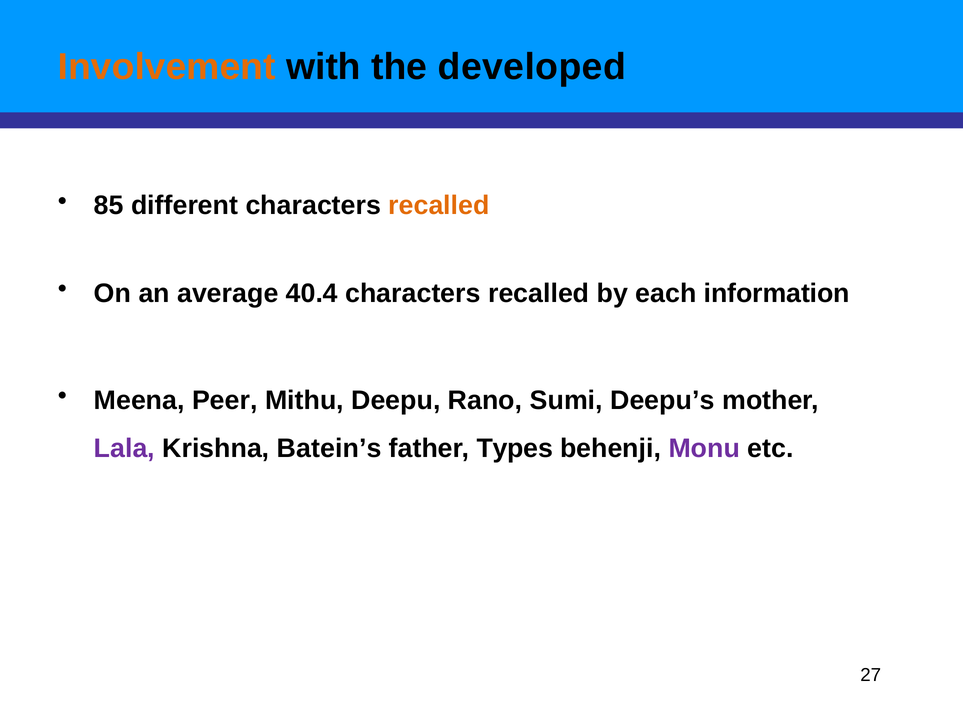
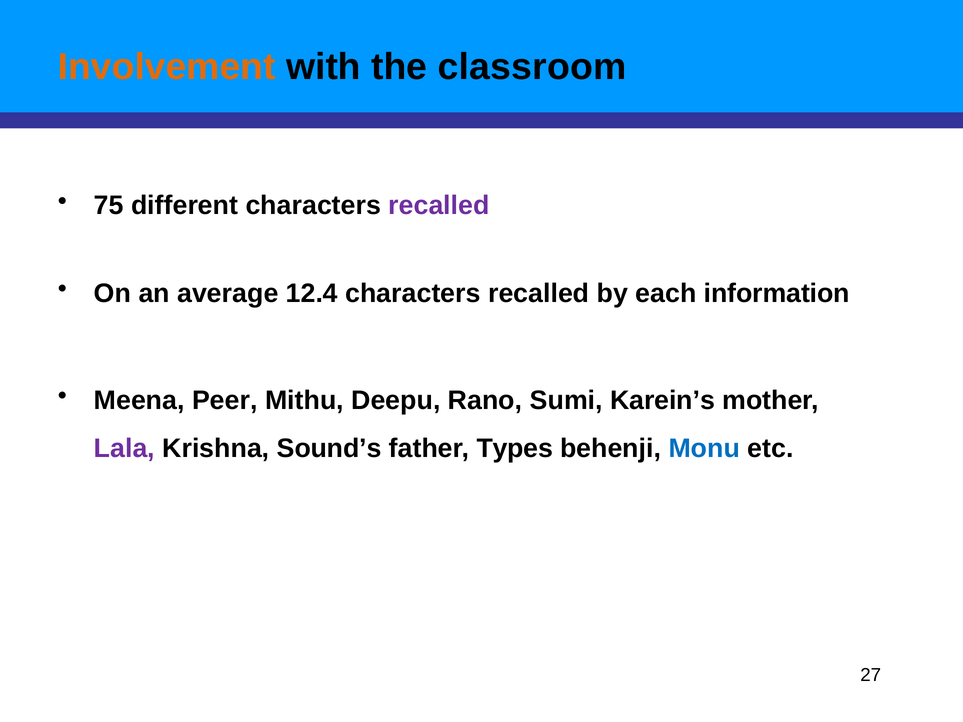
developed: developed -> classroom (532, 67)
85: 85 -> 75 (109, 206)
recalled colour: orange -> purple (439, 206)
40.4: 40.4 -> 12.4 (312, 293)
Deepu’s: Deepu’s -> Karein’s (662, 400)
Batein’s: Batein’s -> Sound’s (329, 449)
Monu colour: purple -> blue (704, 449)
